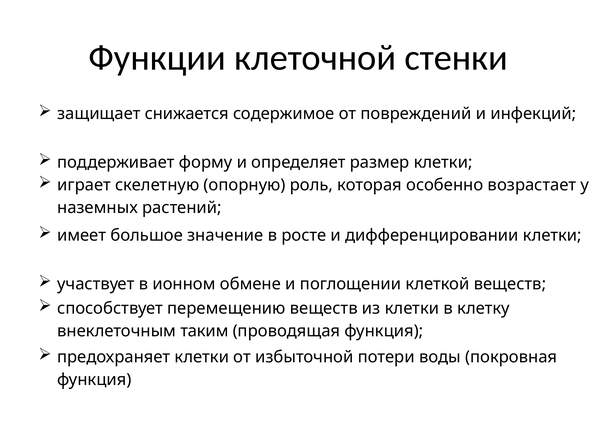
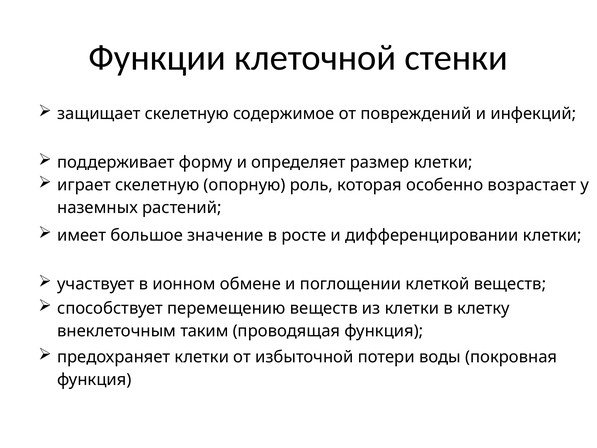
защищает снижается: снижается -> скелетную (187, 114)
